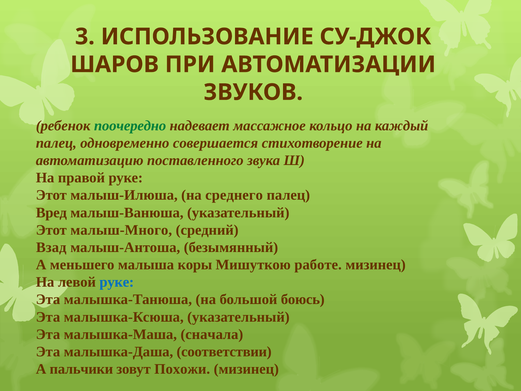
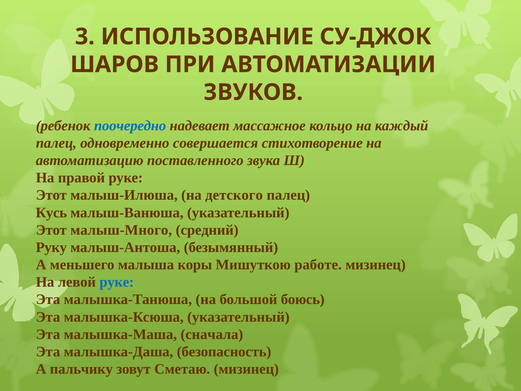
поочередно colour: green -> blue (130, 126)
среднего: среднего -> детского (234, 195)
Вред: Вред -> Кусь (51, 212)
Взад: Взад -> Руку (51, 247)
соответствии: соответствии -> безопасность (224, 351)
пальчики: пальчики -> пальчику (81, 369)
Похожи: Похожи -> Сметаю (182, 369)
